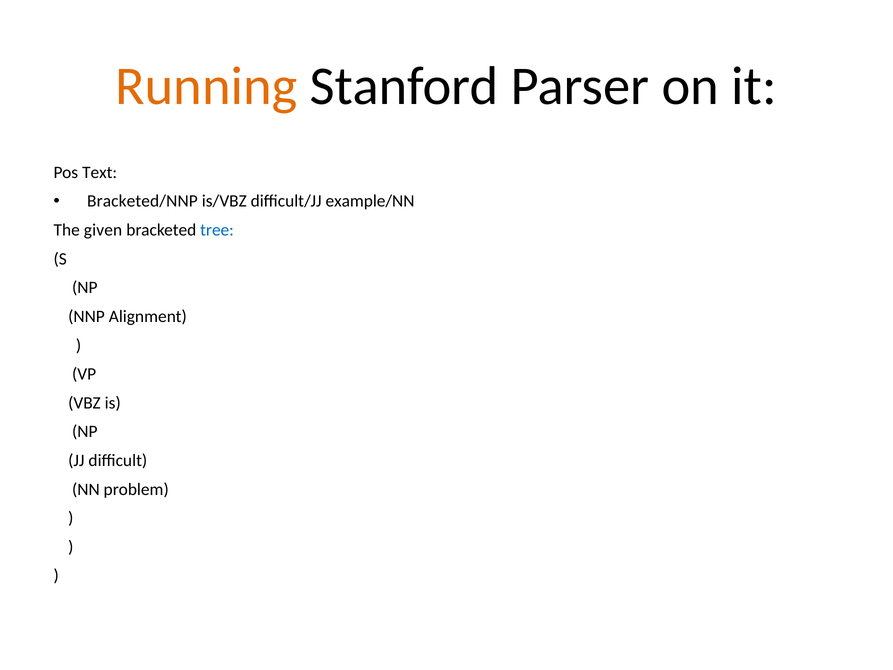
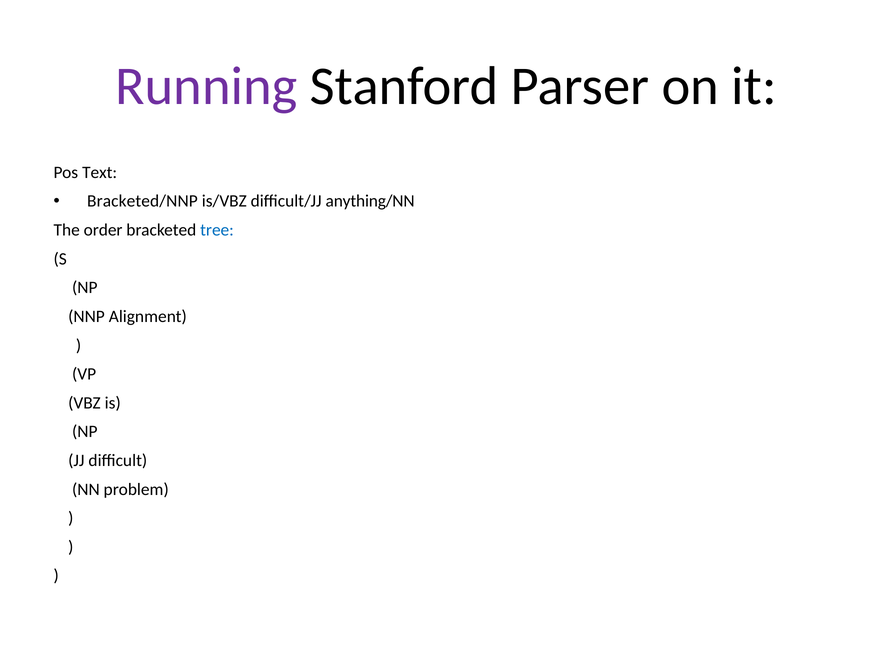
Running colour: orange -> purple (206, 86)
example/NN: example/NN -> anything/NN (370, 201)
given: given -> order (103, 230)
